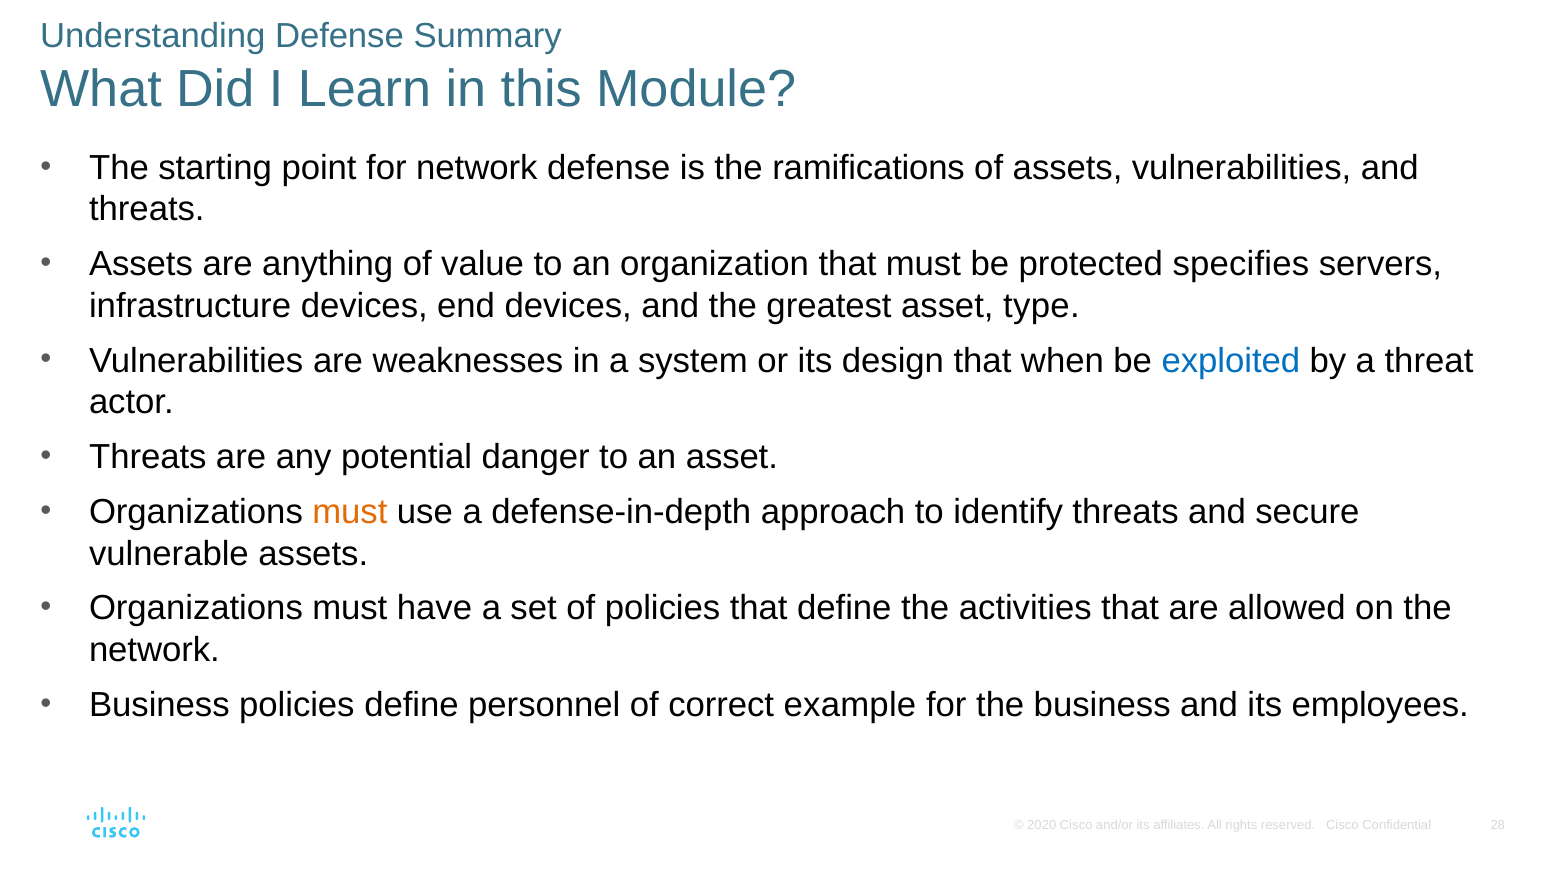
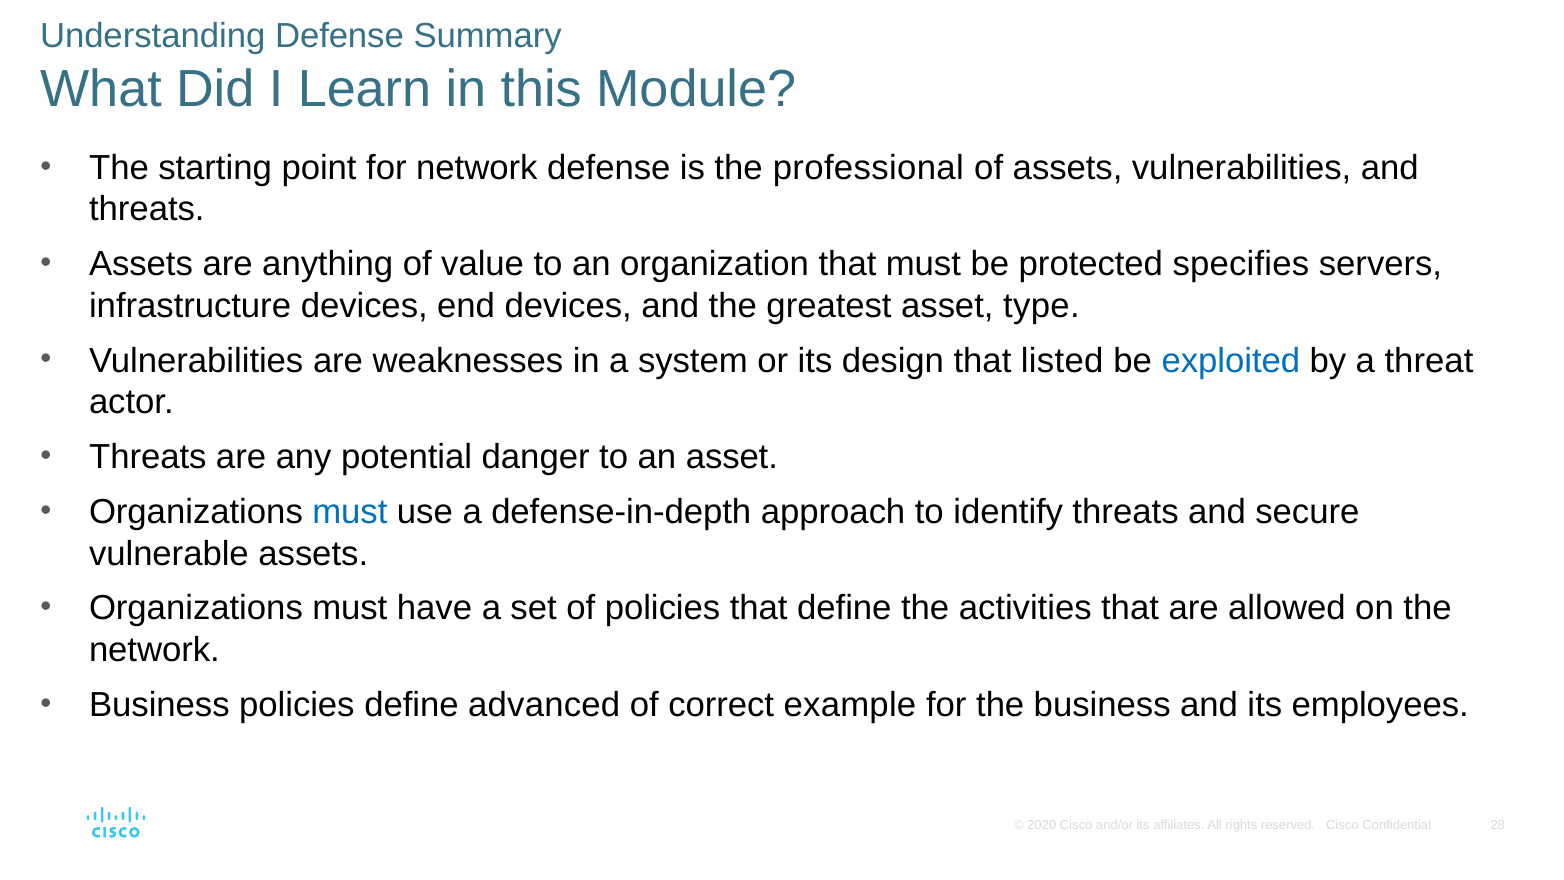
ramifications: ramifications -> professional (868, 168)
when: when -> listed (1062, 361)
must colour: orange -> blue (350, 512)
personnel: personnel -> advanced (544, 705)
